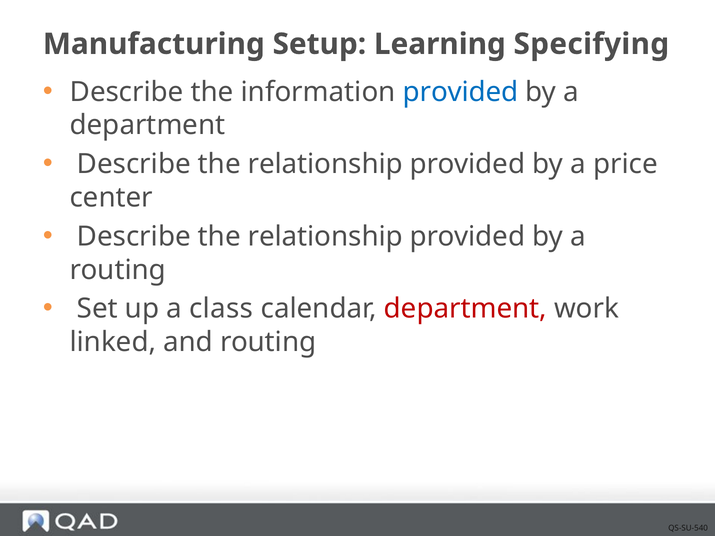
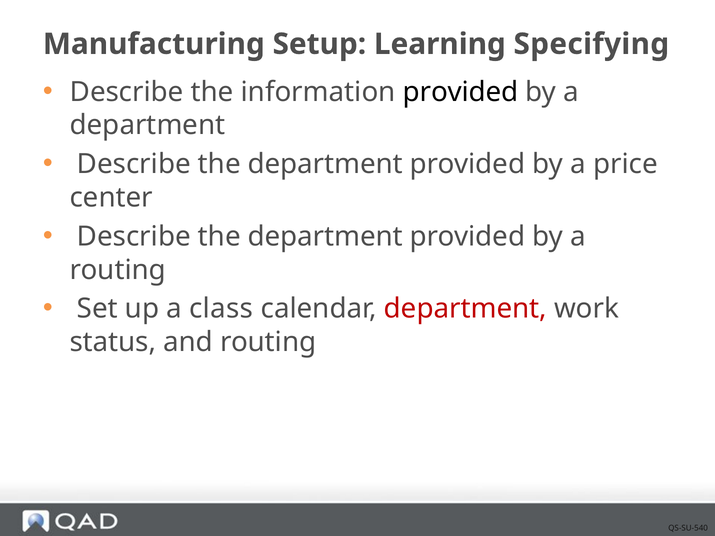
provided colour: blue -> black (460, 92)
relationship: relationship -> department (325, 164)
relationship: relationship -> department (325, 237)
linked: linked -> status (113, 342)
